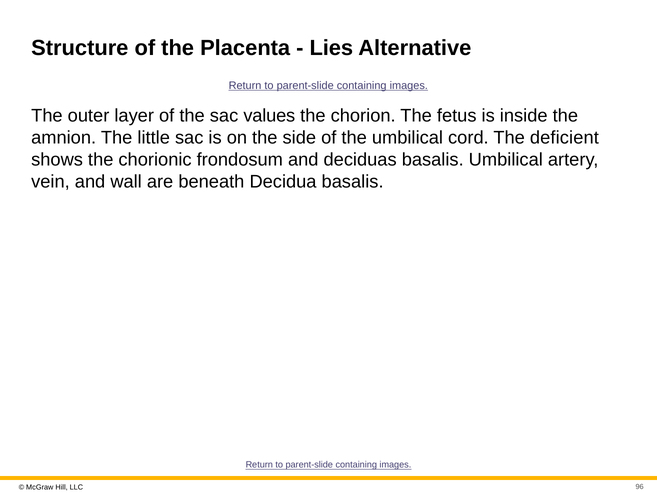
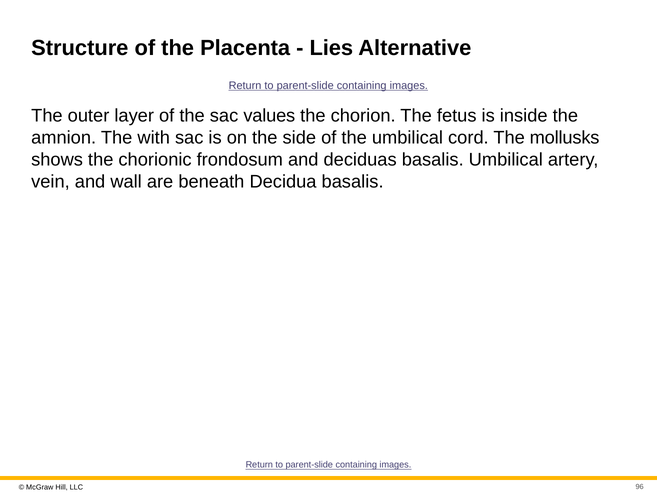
little: little -> with (154, 138)
deficient: deficient -> mollusks (565, 138)
